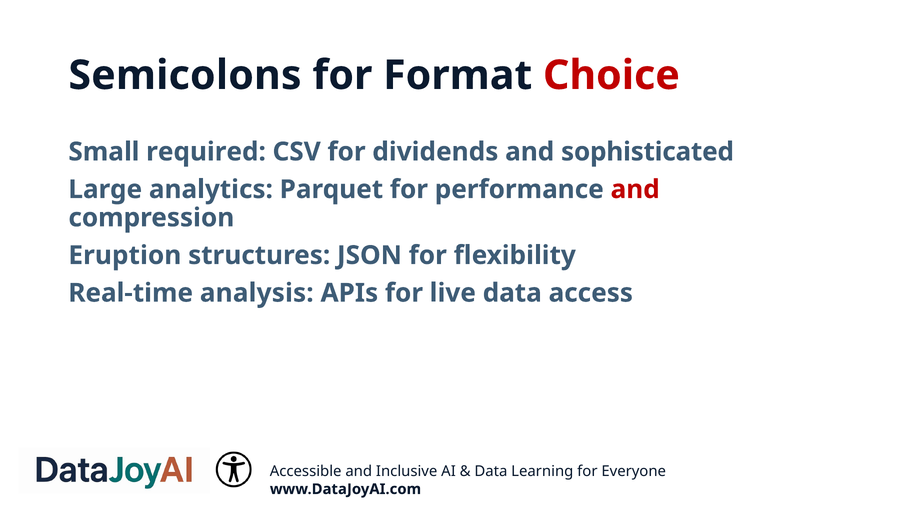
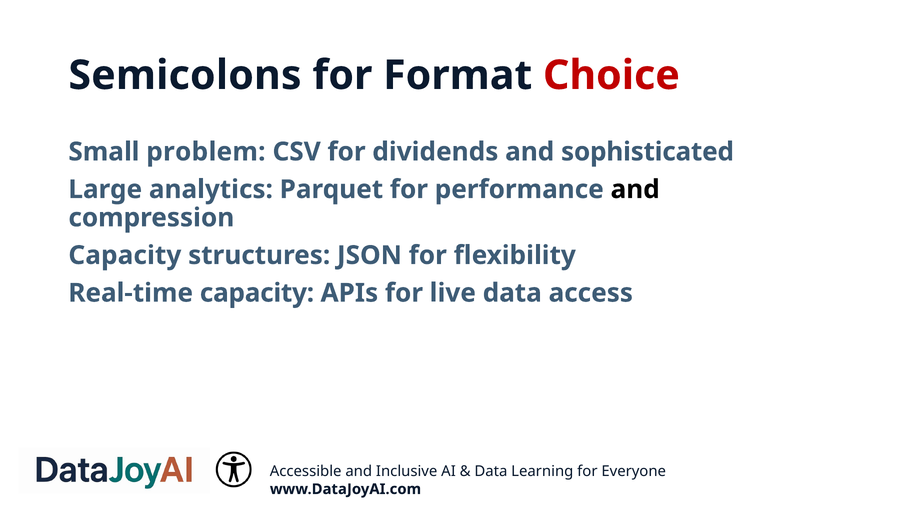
required: required -> problem (206, 152)
and colour: red -> black (635, 189)
Eruption: Eruption -> Capacity (125, 255)
Real-time analysis: analysis -> capacity (257, 293)
